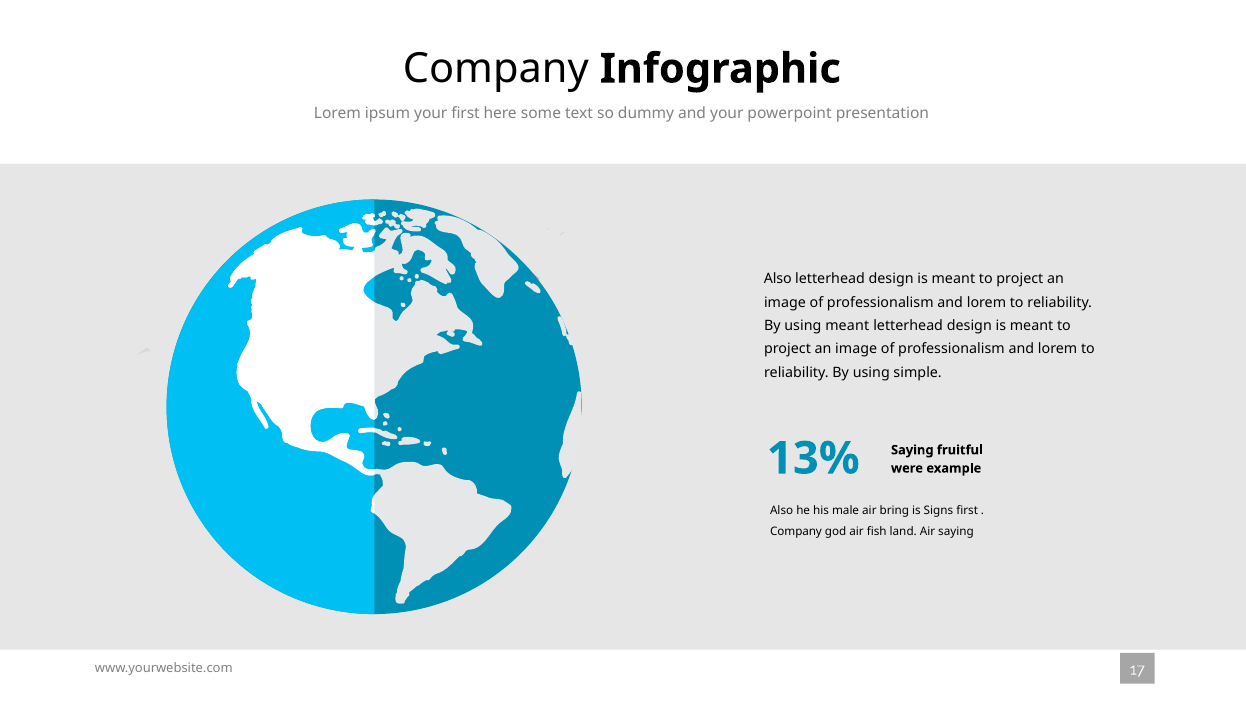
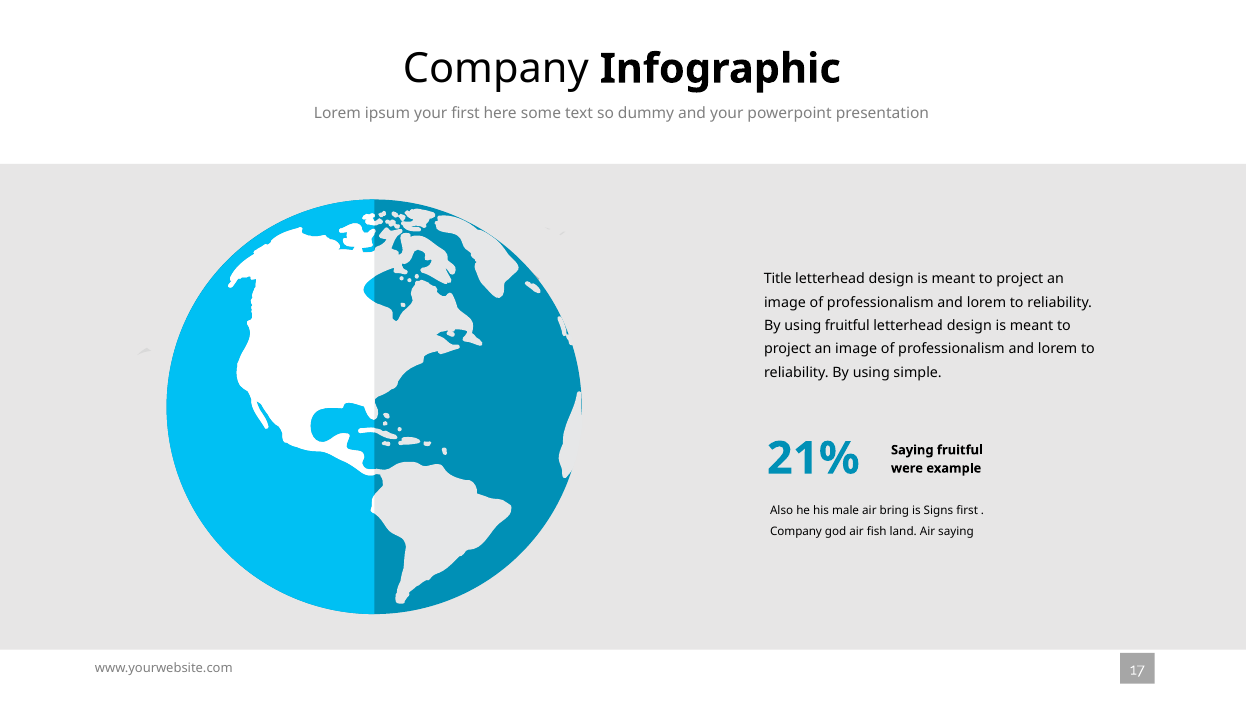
Also: Also -> Title (778, 279)
using meant: meant -> fruitful (847, 326)
13%: 13% -> 21% (813, 458)
